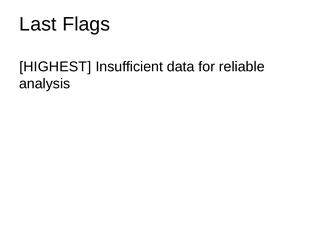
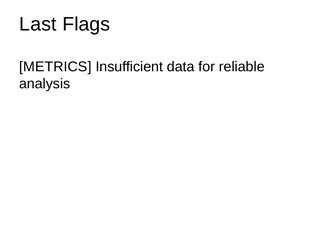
HIGHEST: HIGHEST -> METRICS (55, 67)
